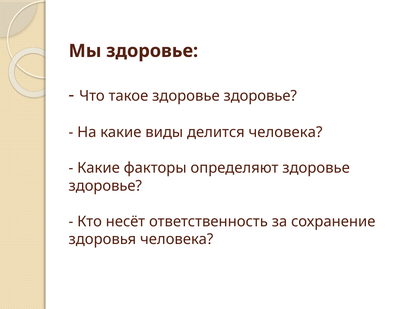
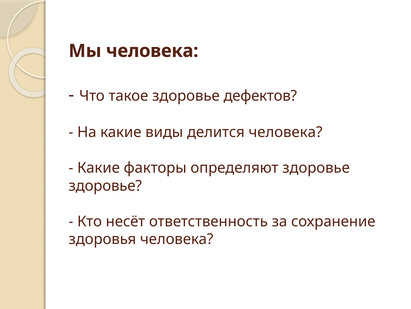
Мы здоровье: здоровье -> человека (152, 51)
такое здоровье здоровье: здоровье -> дефектов (260, 96)
